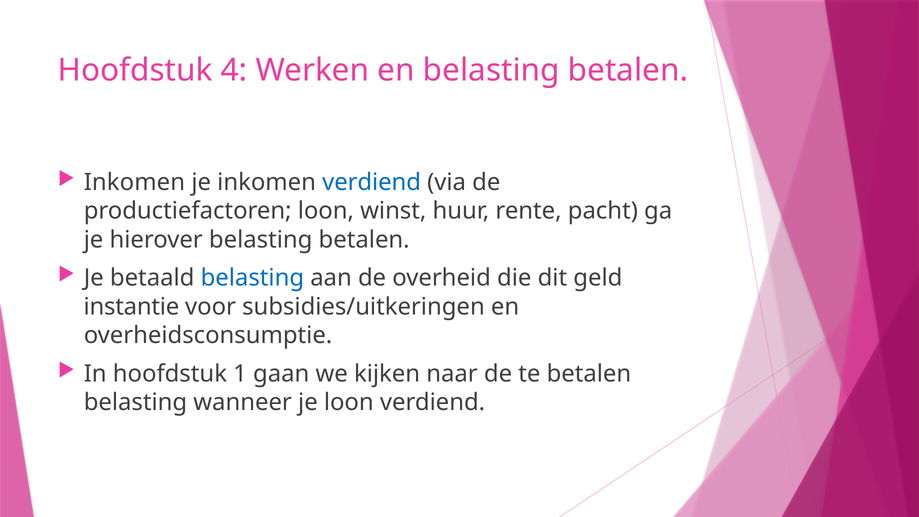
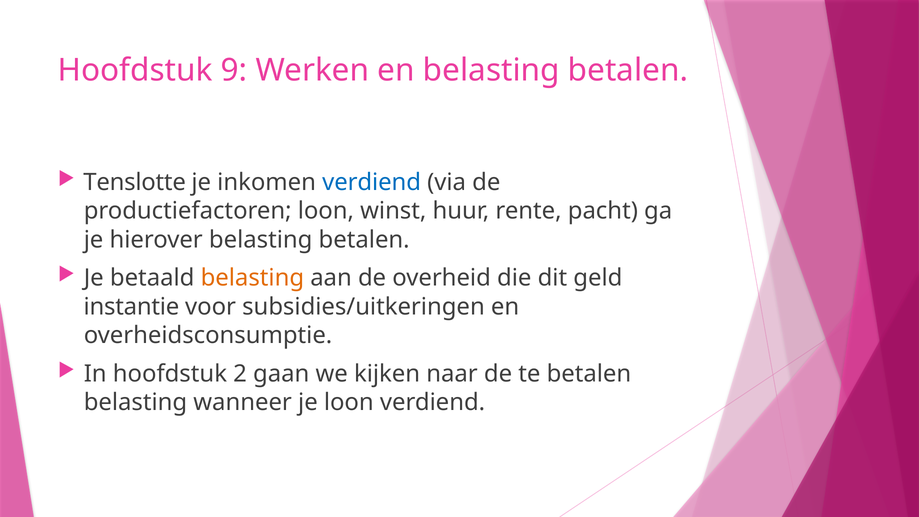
4: 4 -> 9 (234, 71)
Inkomen: Inkomen -> Tenslotte (135, 182)
belasting colour: blue -> orange (252, 278)
1: 1 -> 2 (240, 374)
